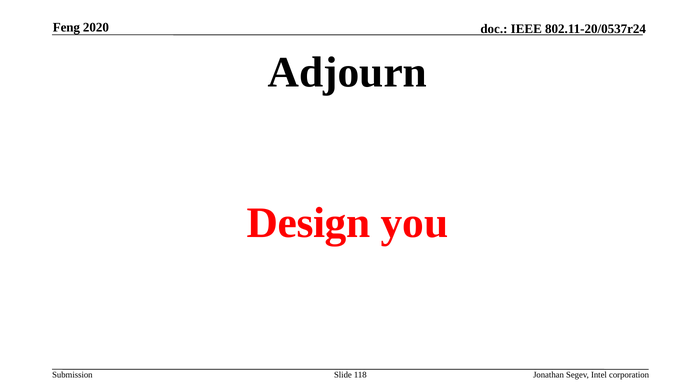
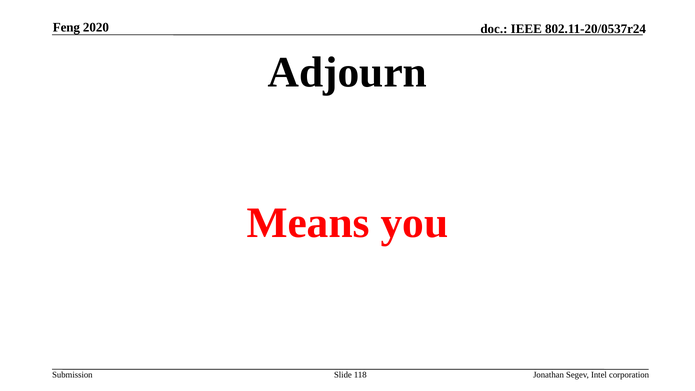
Design: Design -> Means (308, 223)
